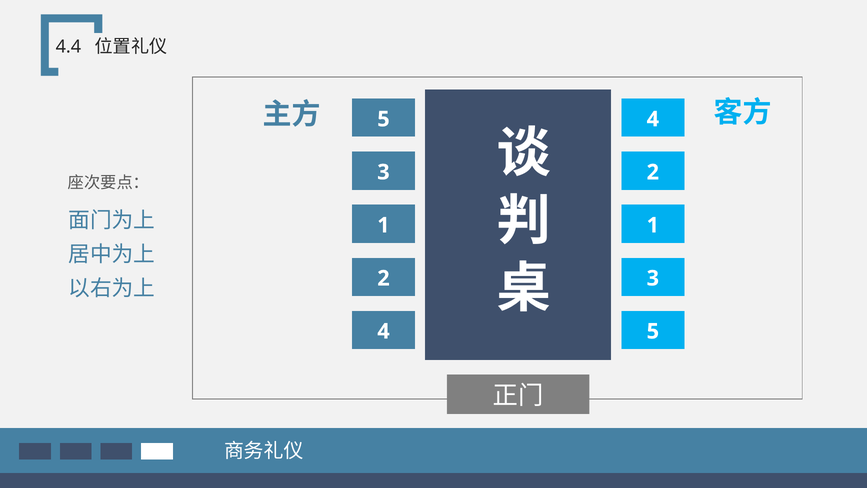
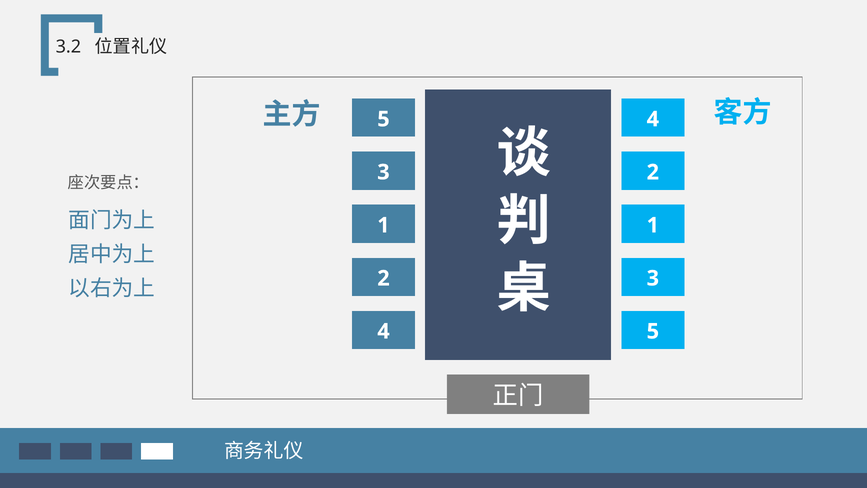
4.4: 4.4 -> 3.2 (68, 47)
